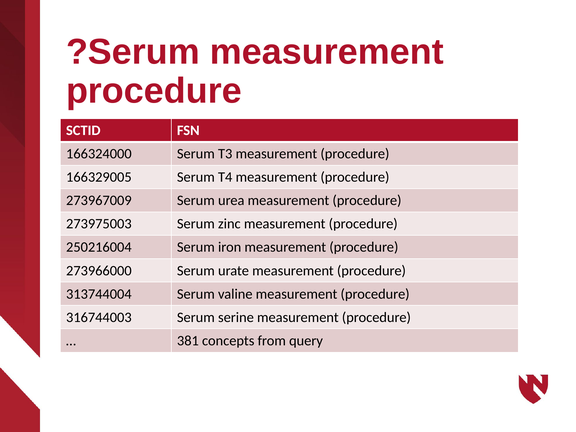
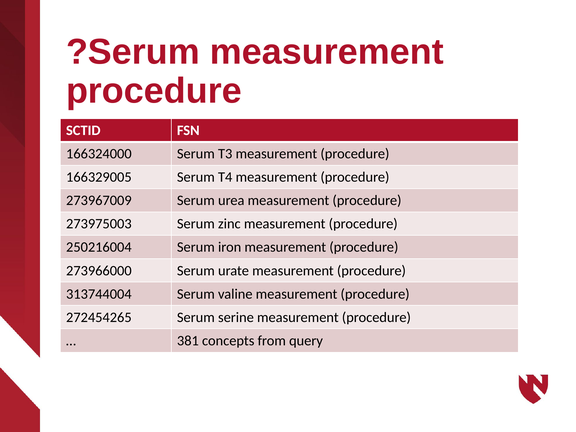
316744003: 316744003 -> 272454265 (99, 317)
